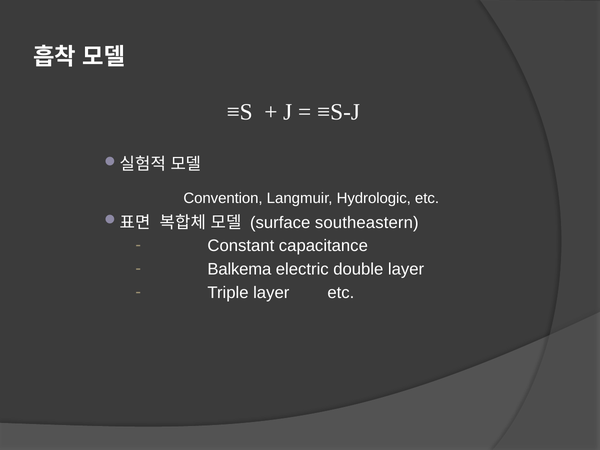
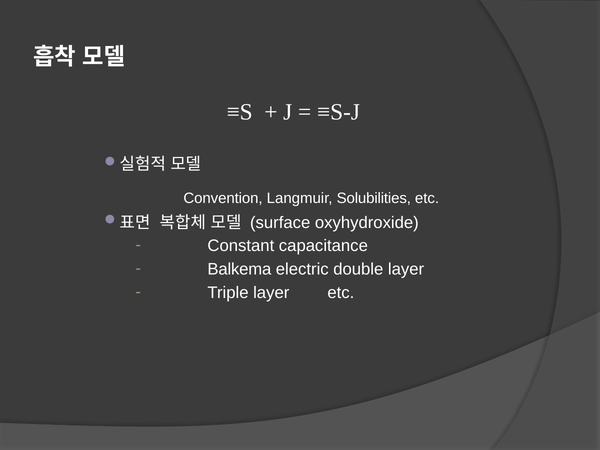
Hydrologic: Hydrologic -> Solubilities (374, 198)
southeastern: southeastern -> oxyhydroxide (367, 223)
